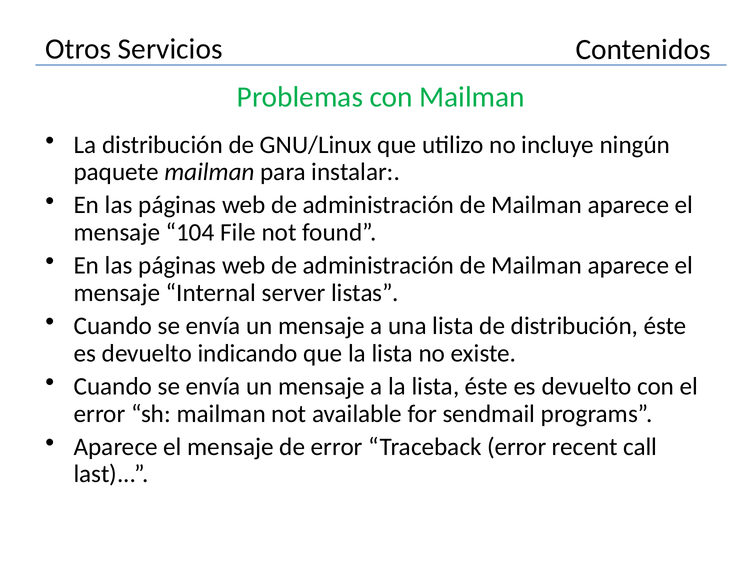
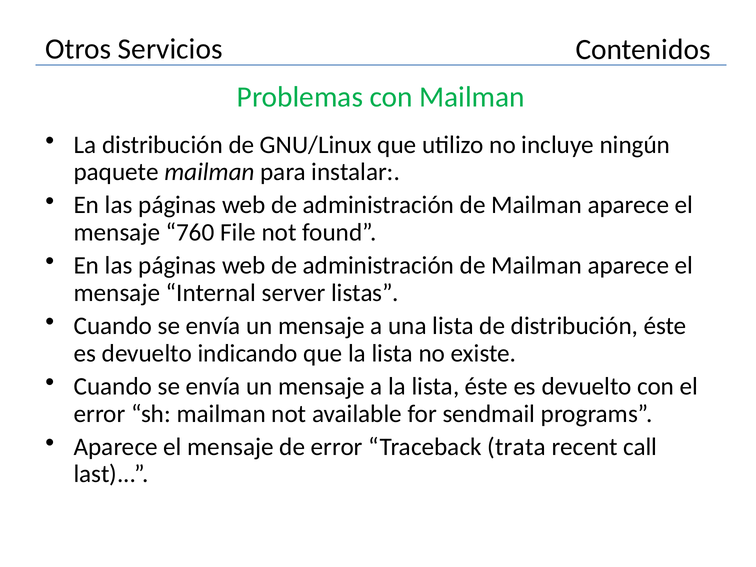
104: 104 -> 760 (190, 232)
Traceback error: error -> trata (517, 447)
